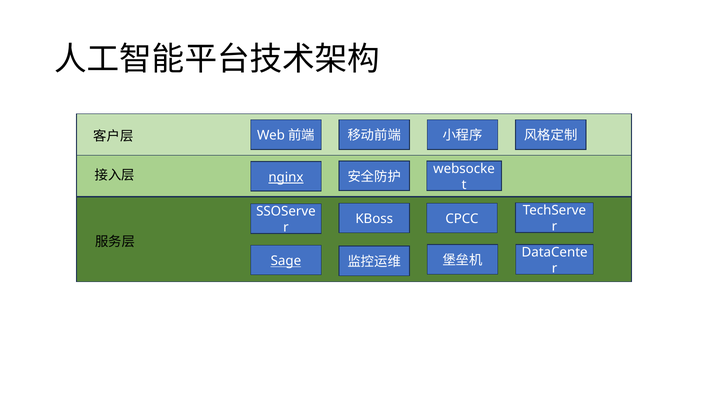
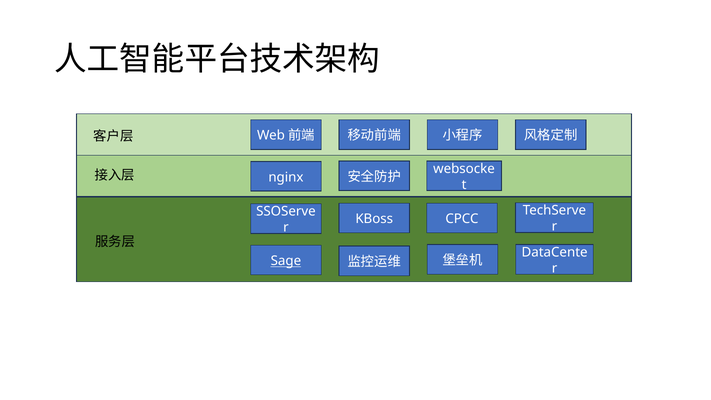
nginx underline: present -> none (286, 177)
